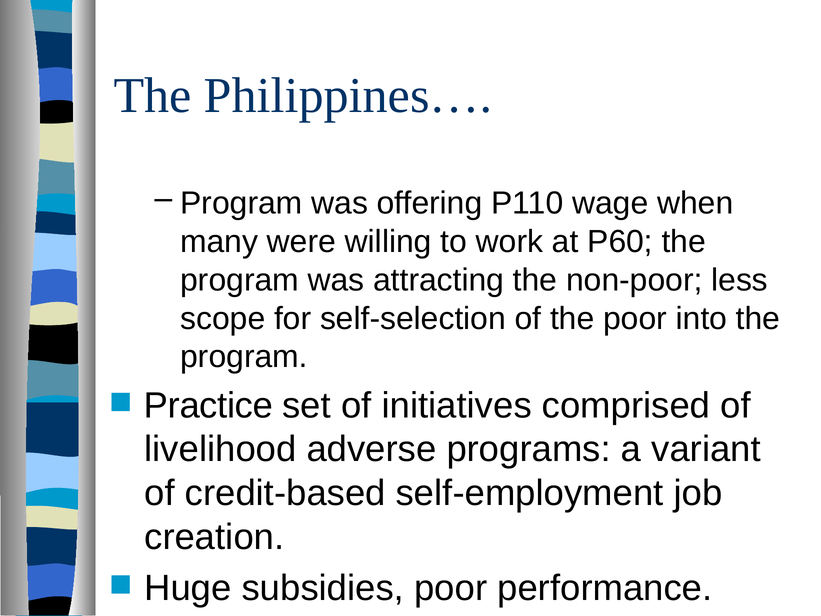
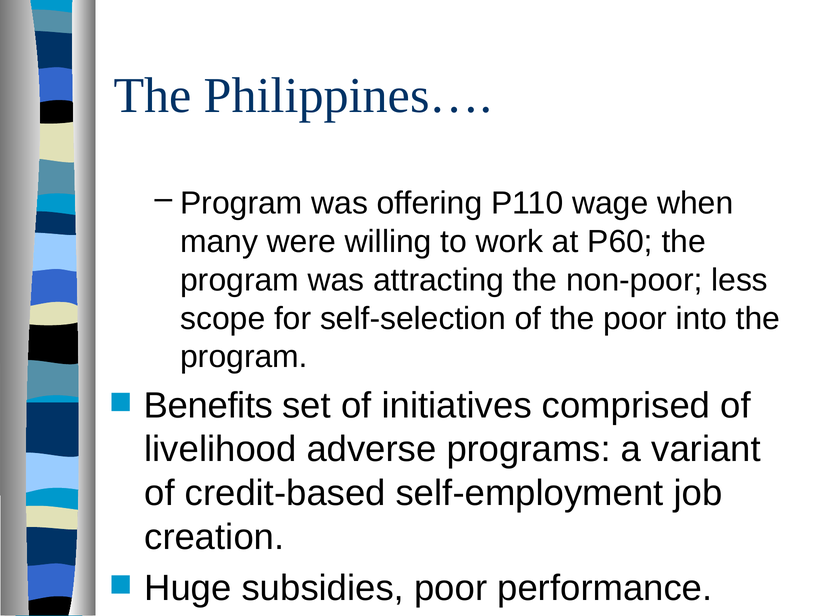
Practice: Practice -> Benefits (208, 405)
